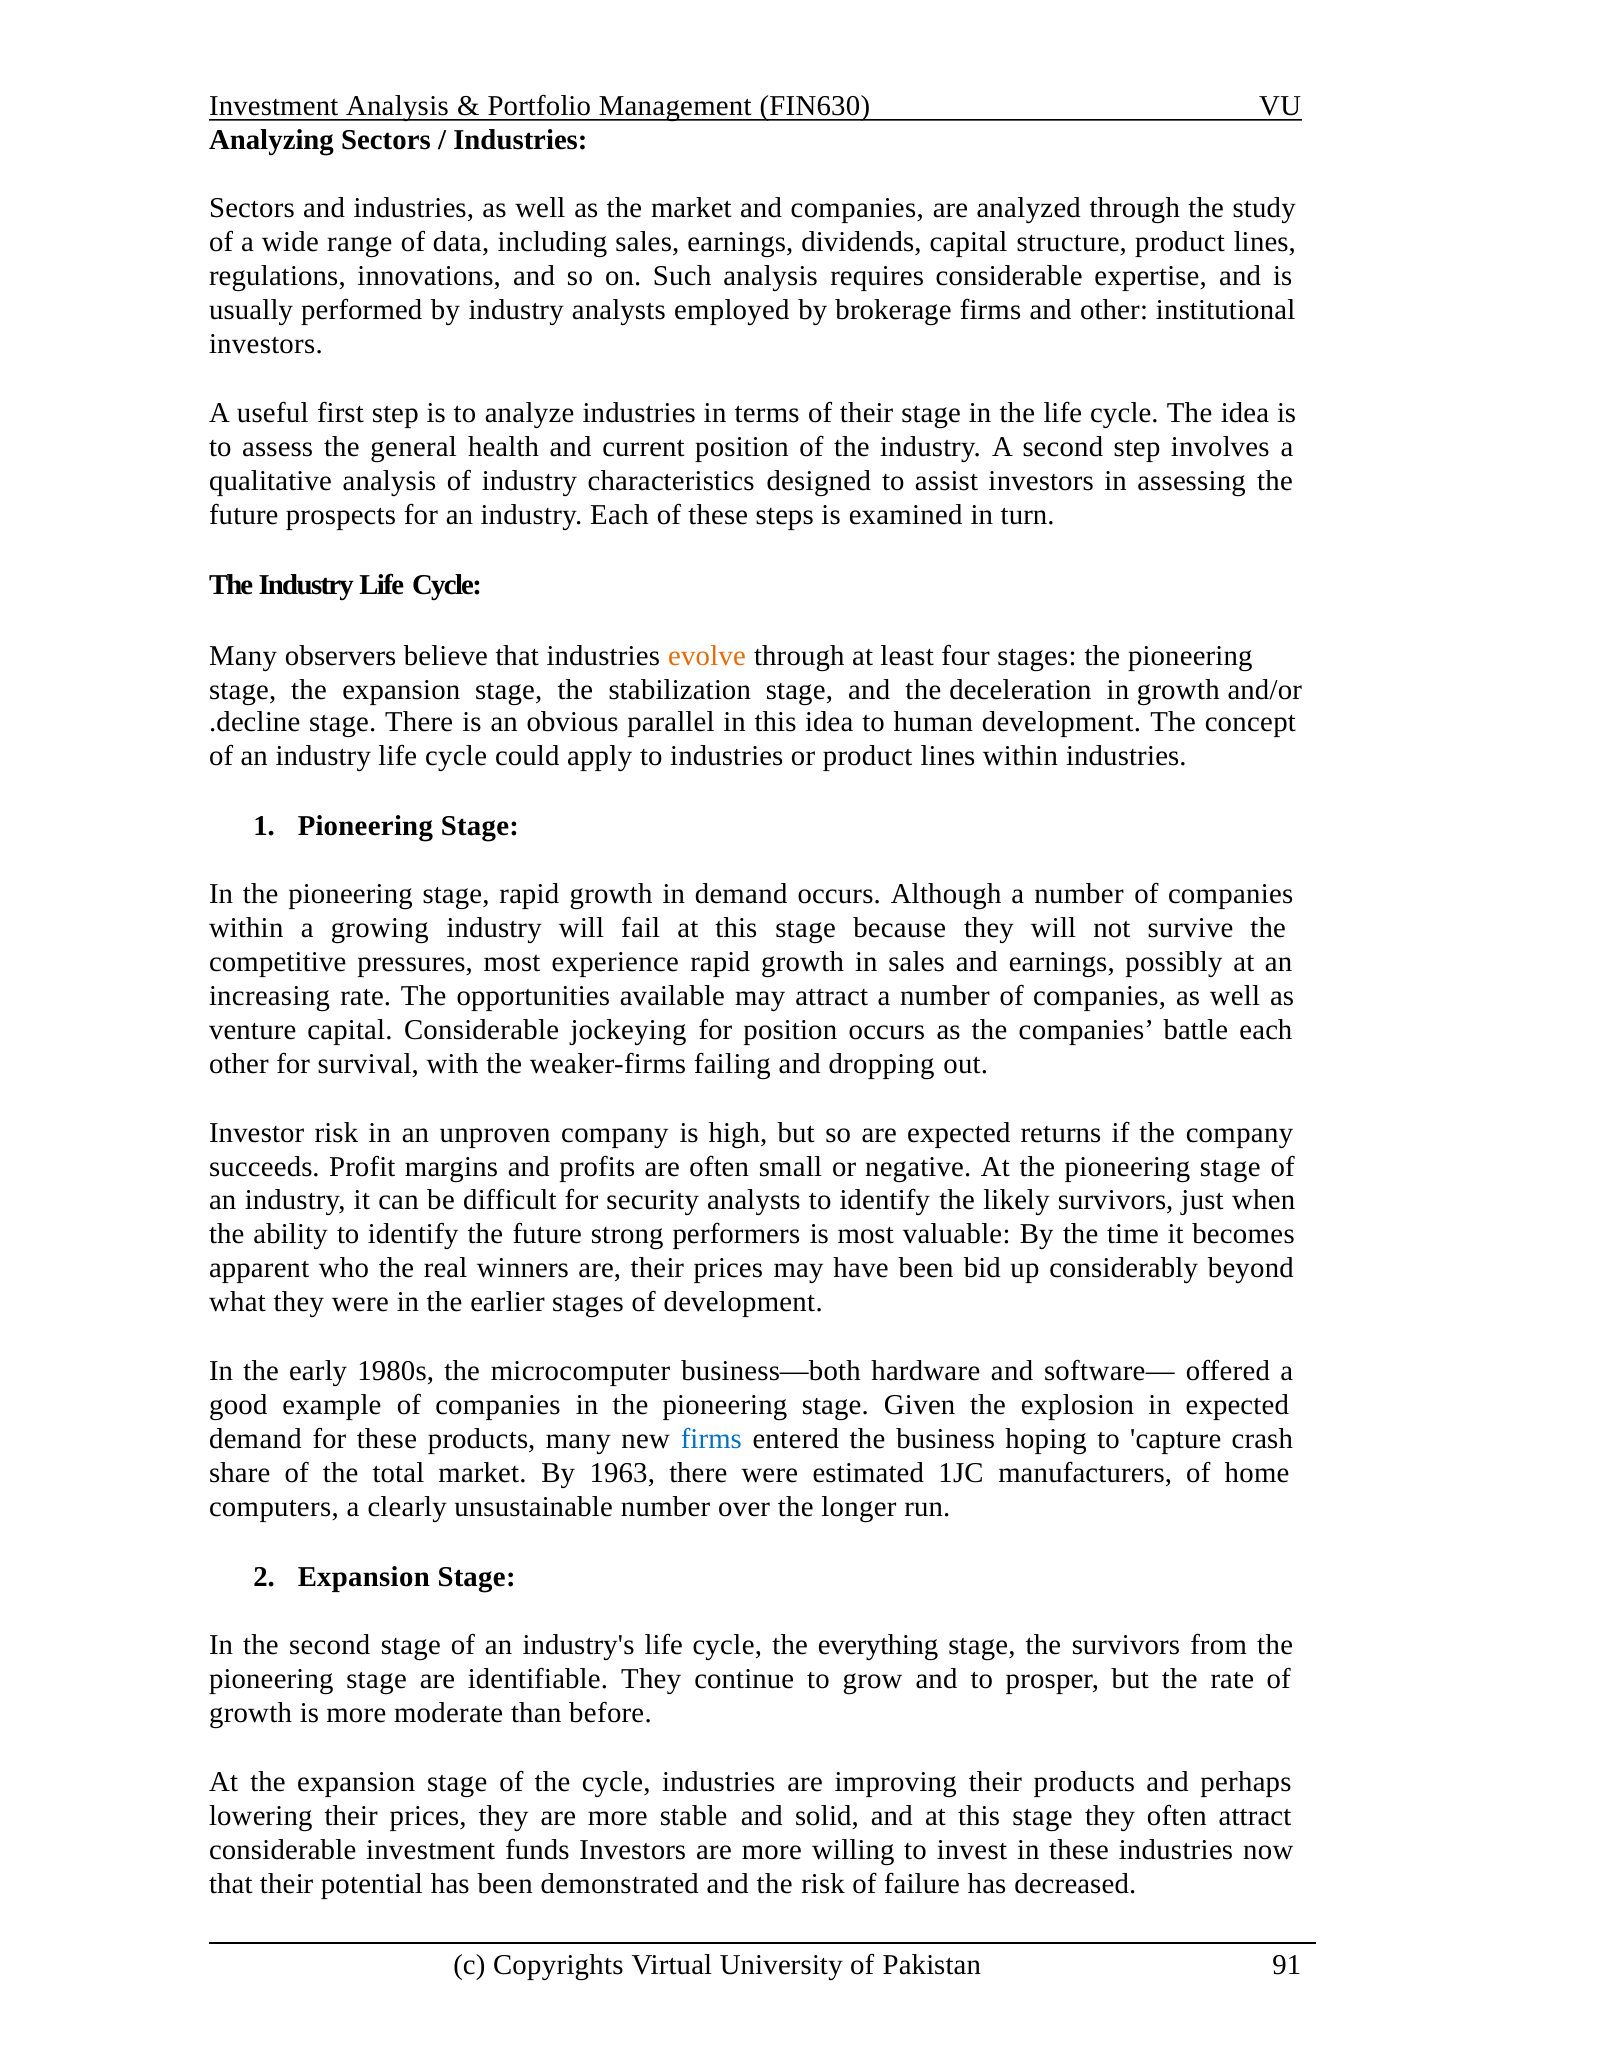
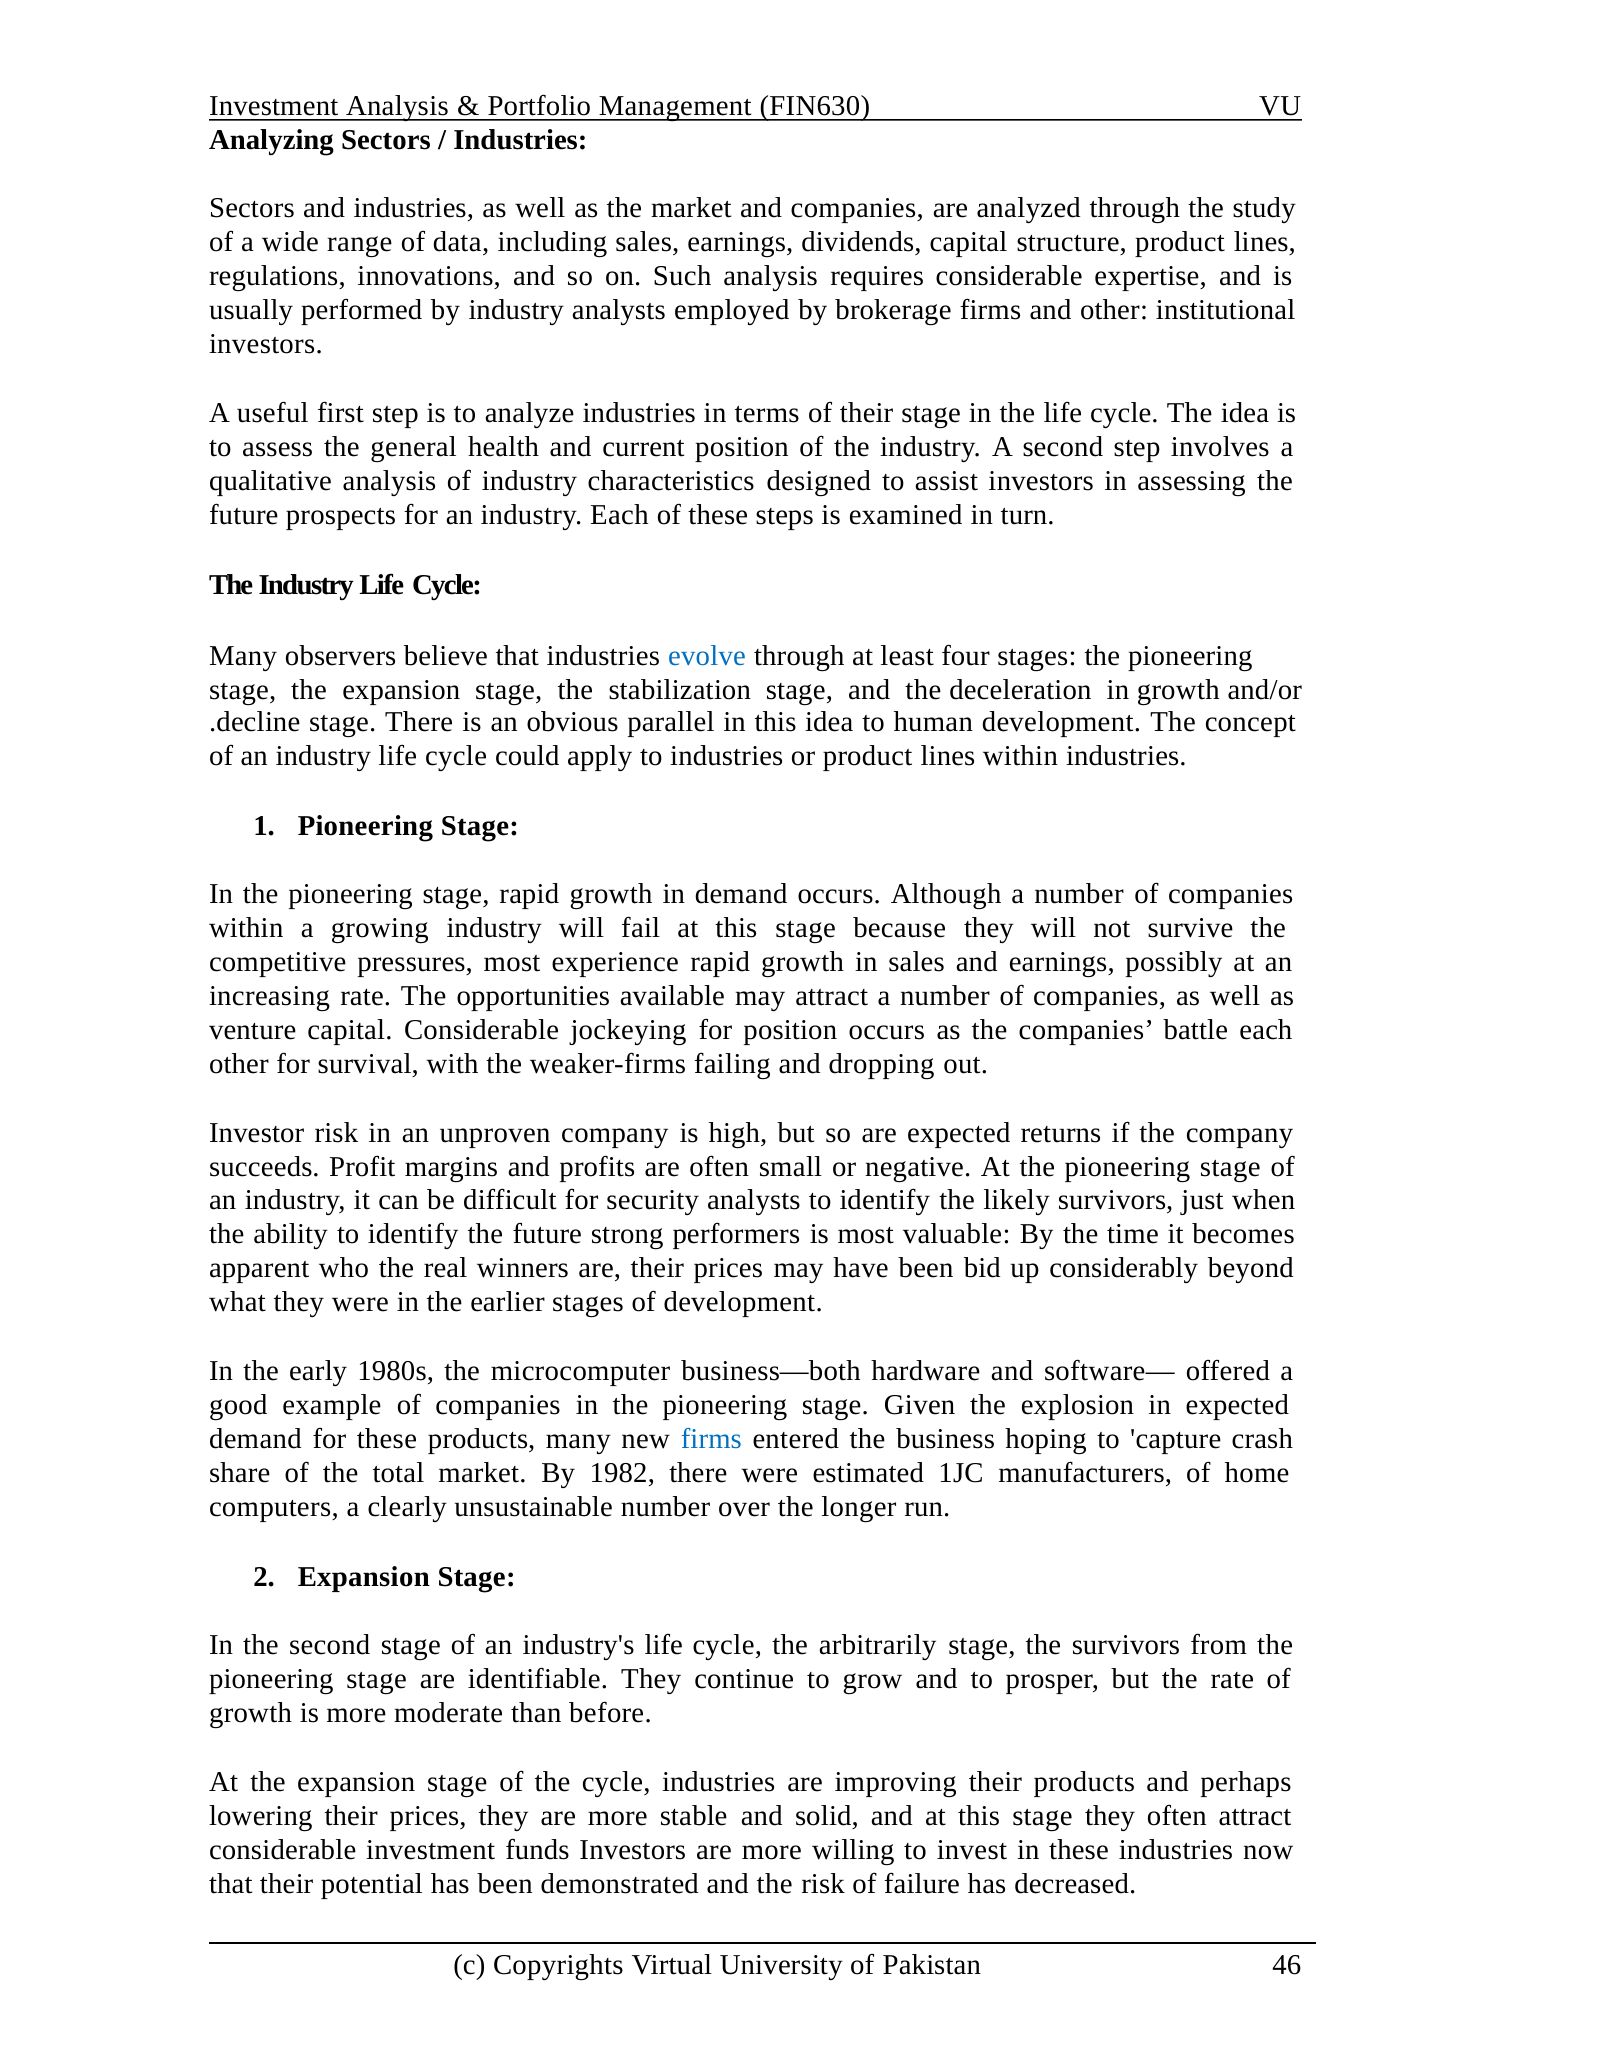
evolve colour: orange -> blue (707, 656)
1963: 1963 -> 1982 (622, 1473)
everything: everything -> arbitrarily (878, 1646)
91: 91 -> 46 (1287, 1965)
